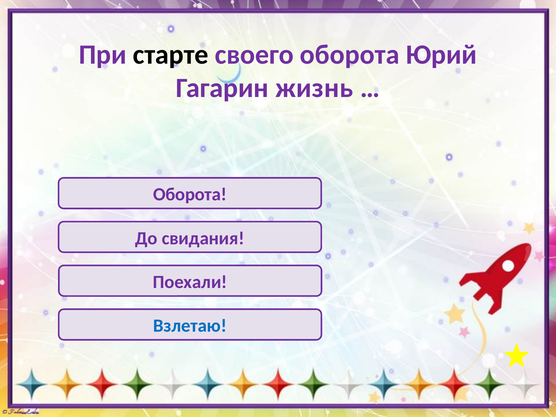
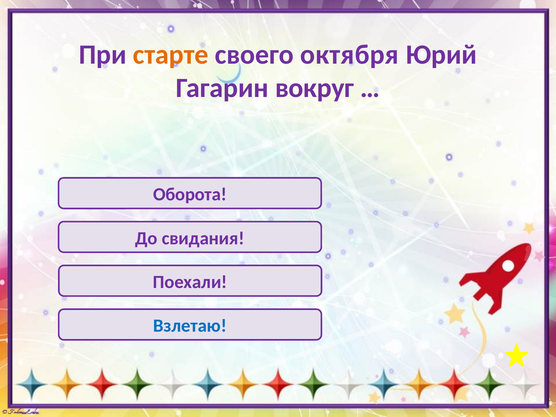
старте colour: black -> orange (171, 55)
своего оборота: оборота -> октября (350, 55)
жизнь: жизнь -> вокруг (315, 88)
